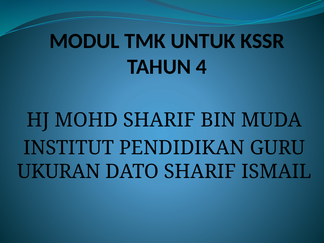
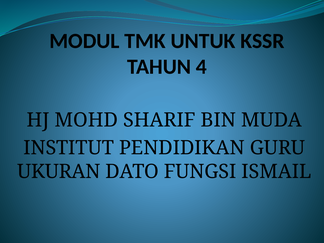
DATO SHARIF: SHARIF -> FUNGSI (200, 172)
